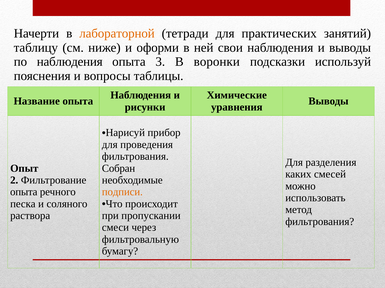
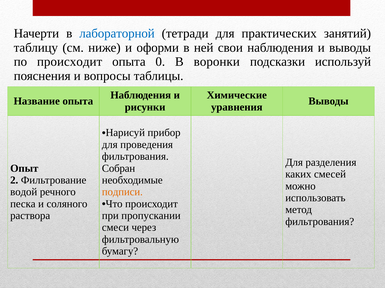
лабораторной colour: orange -> blue (117, 33)
по наблюдения: наблюдения -> происходит (70, 62)
3: 3 -> 0 (160, 62)
опыта: опыта -> водой (24, 192)
